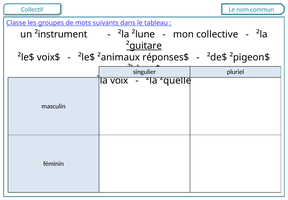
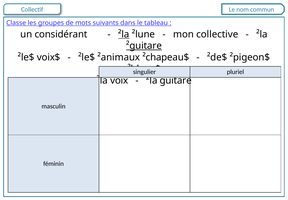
²instrument: ²instrument -> considérant (61, 34)
²la underline: none -> present (124, 34)
réponses$: réponses$ -> ²chapeau$ (166, 57)
²quelle: ²quelle -> guitare (176, 80)
